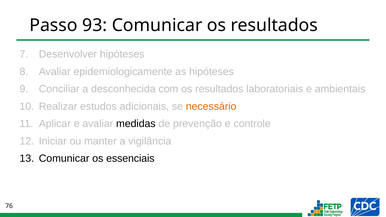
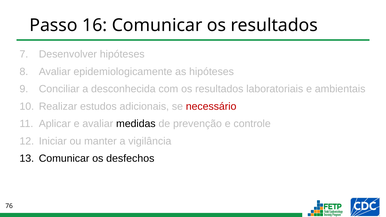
93: 93 -> 16 (95, 25)
necessário colour: orange -> red (211, 106)
essenciais: essenciais -> desfechos (130, 159)
